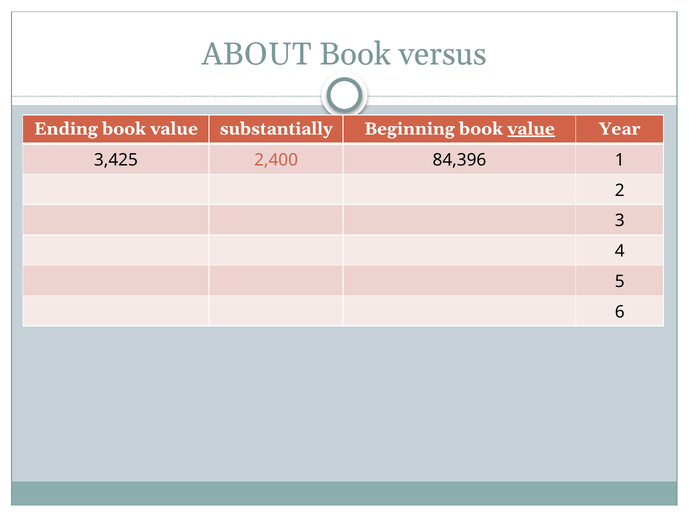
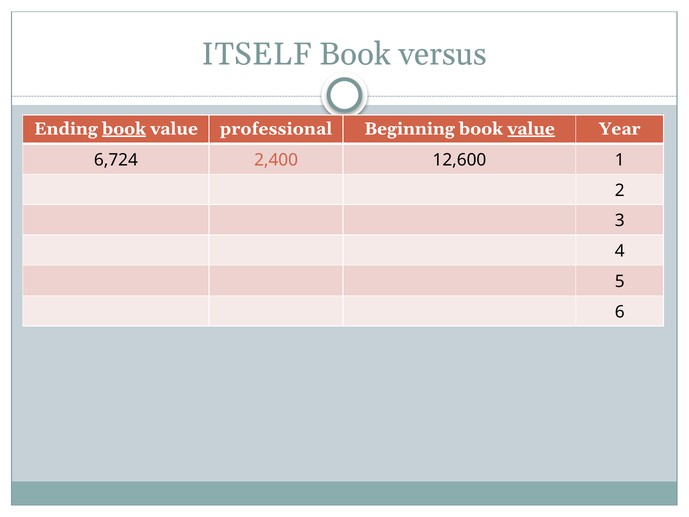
ABOUT: ABOUT -> ITSELF (257, 54)
book underline: none -> present (124, 129)
substantially: substantially -> professional (276, 129)
3,425: 3,425 -> 6,724 (116, 160)
84,396: 84,396 -> 12,600 (459, 160)
